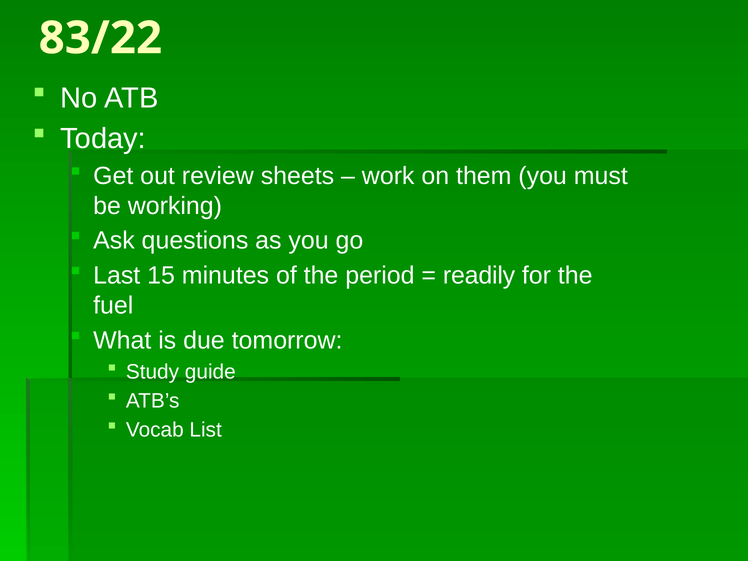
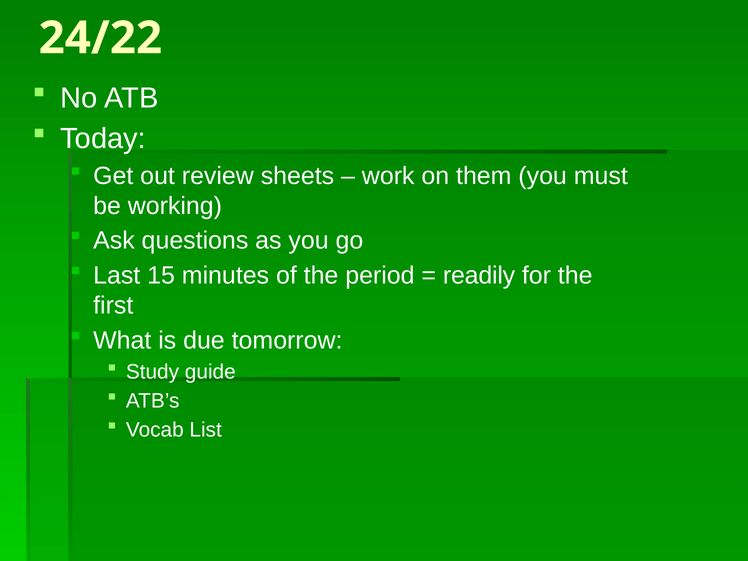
83/22: 83/22 -> 24/22 (100, 38)
fuel: fuel -> first (113, 306)
